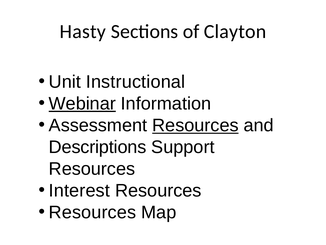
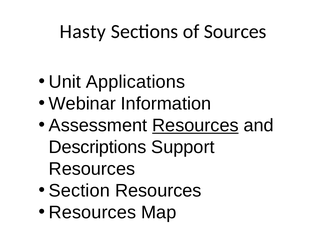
Clayton: Clayton -> Sources (235, 32)
Instructional: Instructional -> Applications (136, 82)
Webinar underline: present -> none (82, 103)
Interest: Interest -> Section (79, 190)
